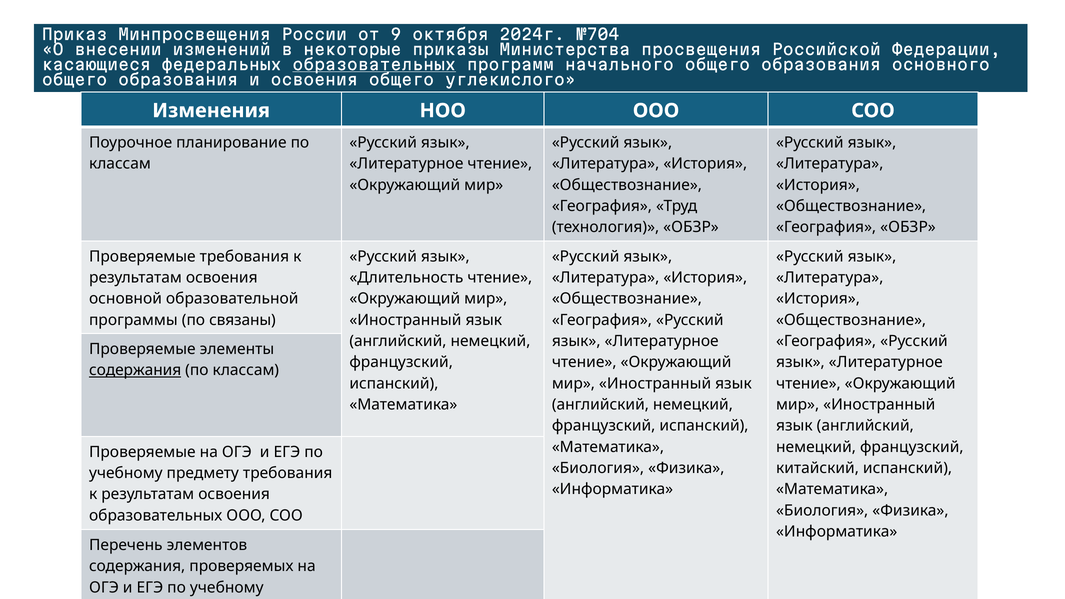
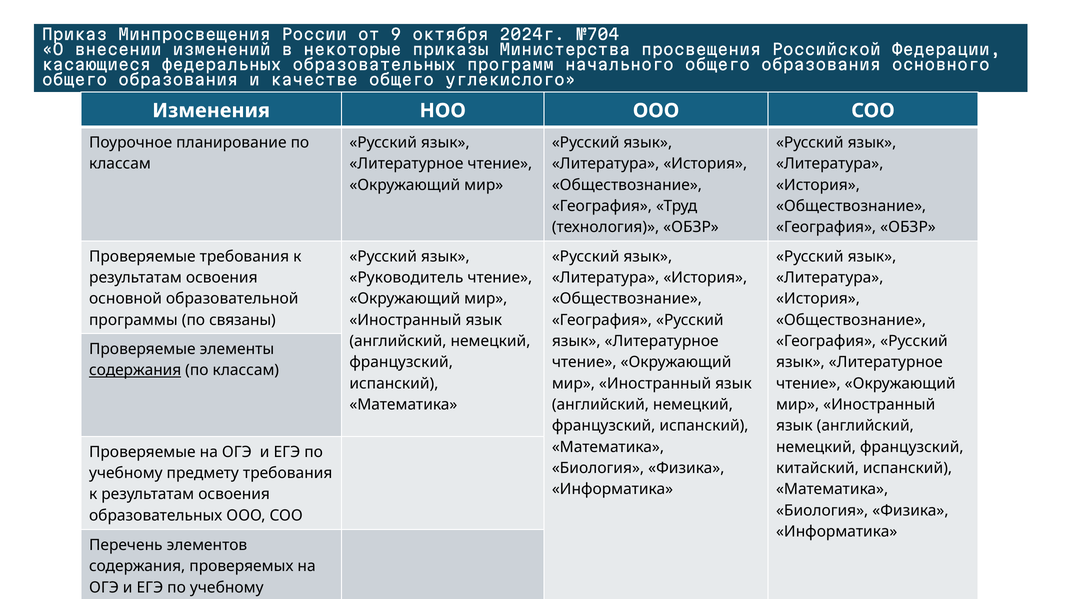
образовательных underline: present -> none (374, 65)
и освоения: освоения -> качестве (314, 80)
Длительность: Длительность -> Руководитель (406, 278)
